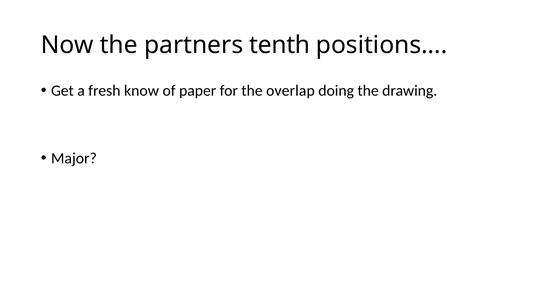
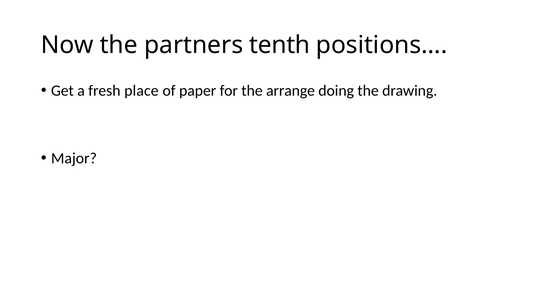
know: know -> place (141, 91)
overlap: overlap -> arrange (291, 91)
